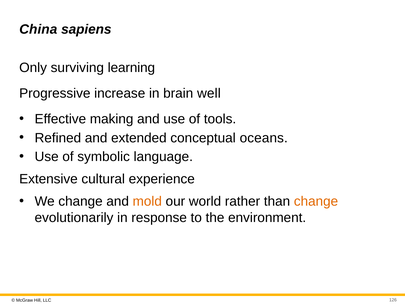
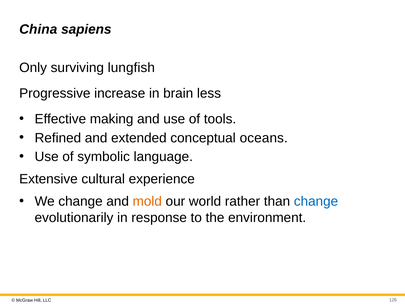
learning: learning -> lungfish (131, 68)
well: well -> less (209, 93)
change colour: orange -> blue (316, 201)
